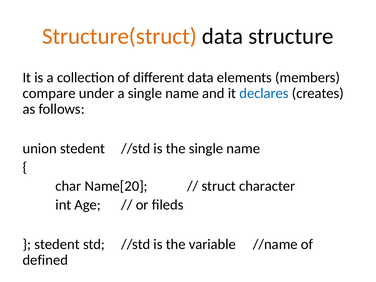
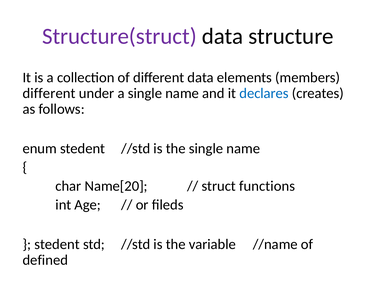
Structure(struct colour: orange -> purple (119, 36)
compare: compare -> different (49, 93)
union: union -> enum (40, 148)
character: character -> functions (267, 186)
